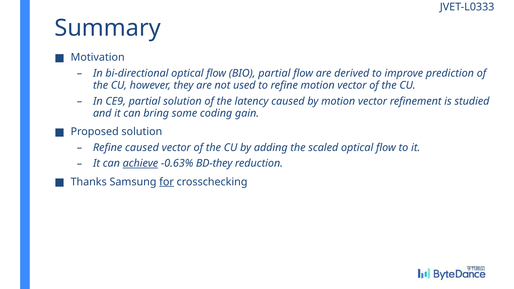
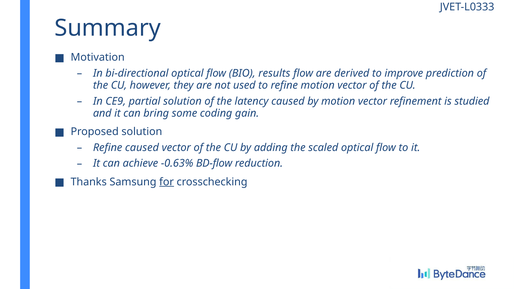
BIO partial: partial -> results (274, 73)
achieve underline: present -> none (140, 163)
BD-they: BD-they -> BD-flow (214, 163)
